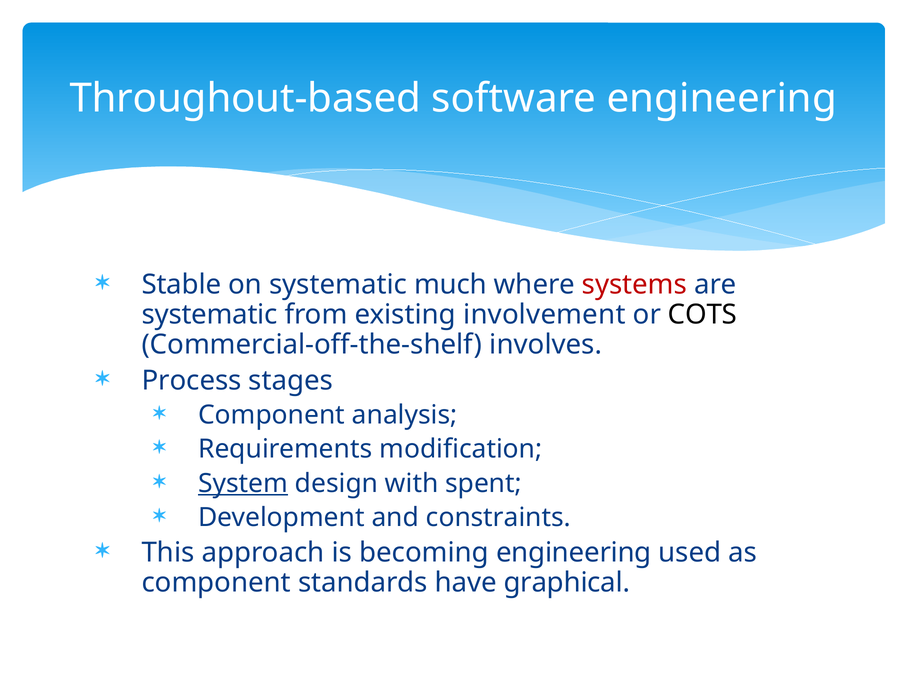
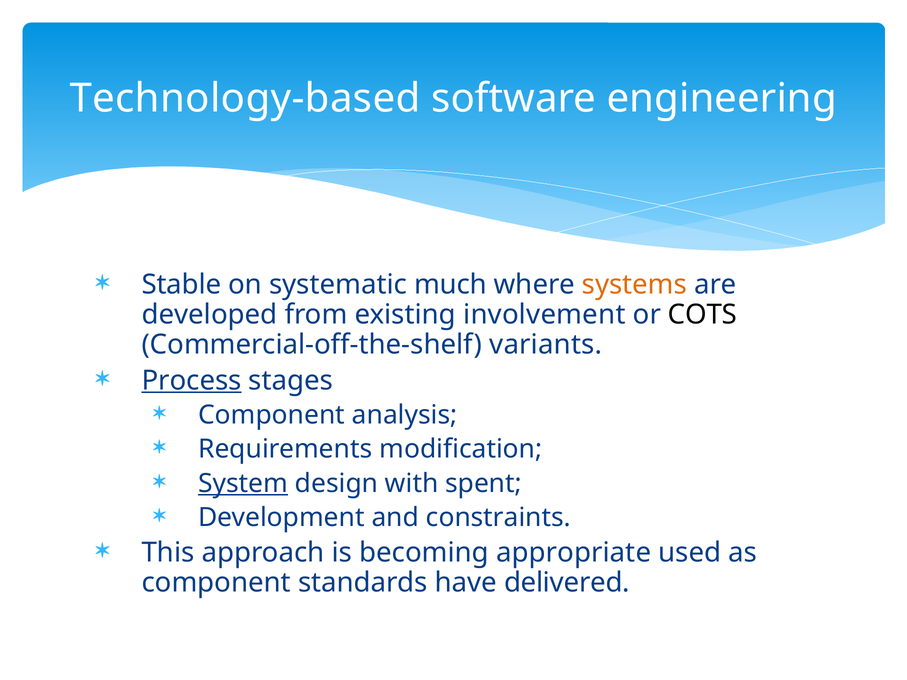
Throughout-based: Throughout-based -> Technology-based (245, 99)
systems colour: red -> orange (634, 285)
systematic: systematic -> developed (210, 315)
involves: involves -> variants (546, 345)
Process underline: none -> present (192, 381)
becoming engineering: engineering -> appropriate (574, 553)
graphical: graphical -> delivered (567, 583)
